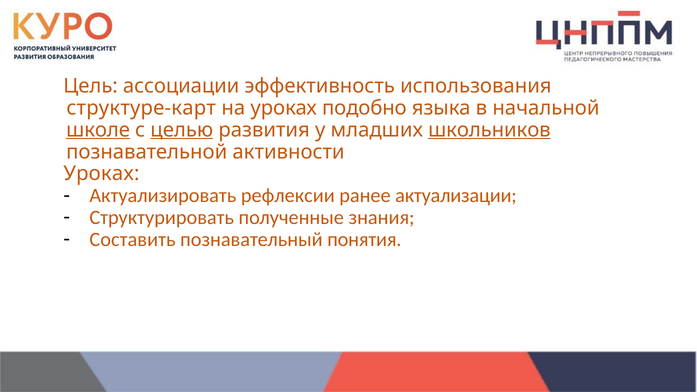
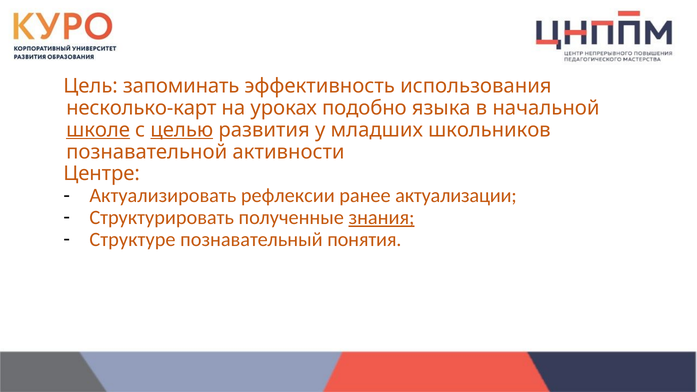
ассоциации: ассоциации -> запоминать (181, 86)
структуре-карт: структуре-карт -> несколько-карт (141, 108)
школьников underline: present -> none (489, 130)
Уроках: Уроках -> Центре (102, 174)
знания underline: none -> present (382, 218)
Составить: Составить -> Структуре (133, 239)
